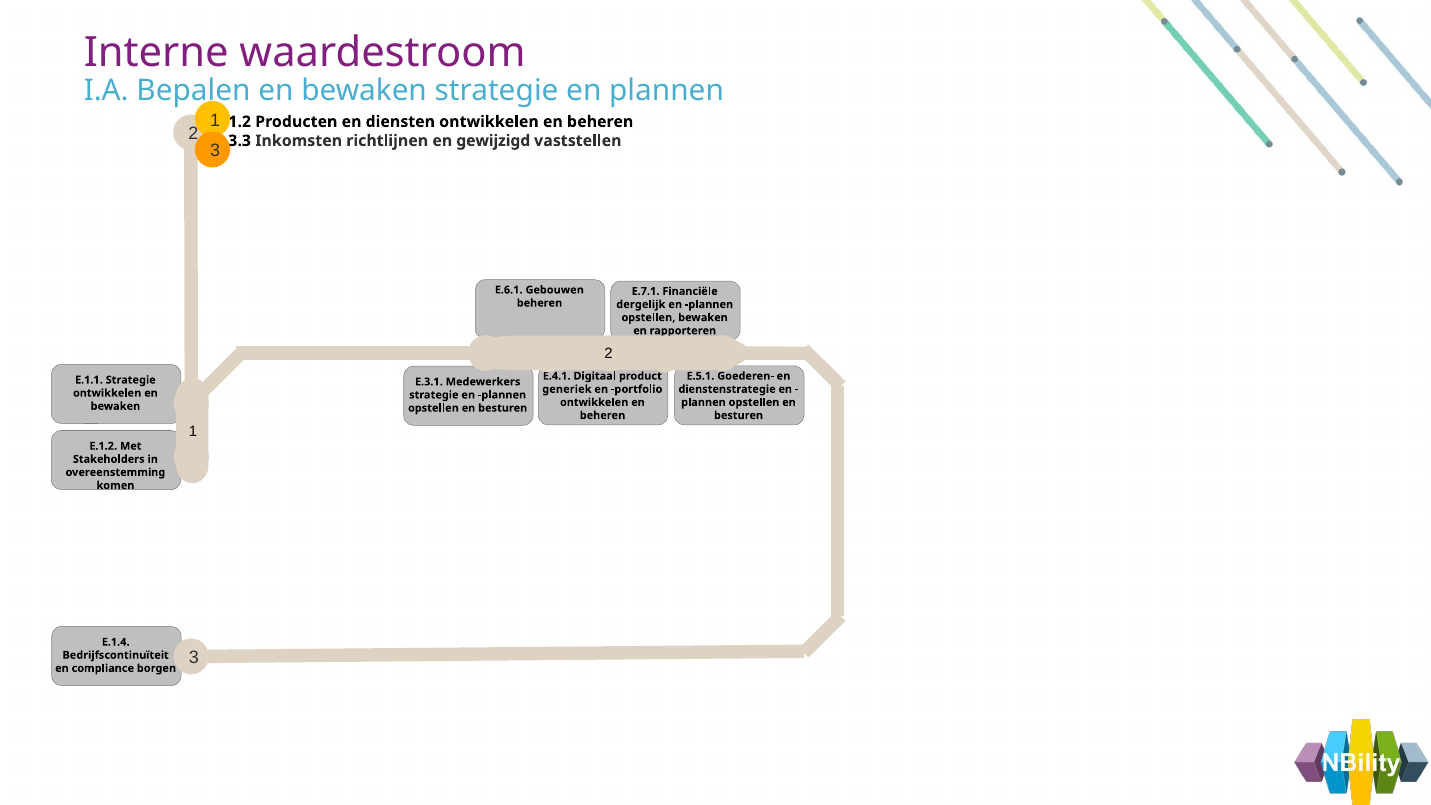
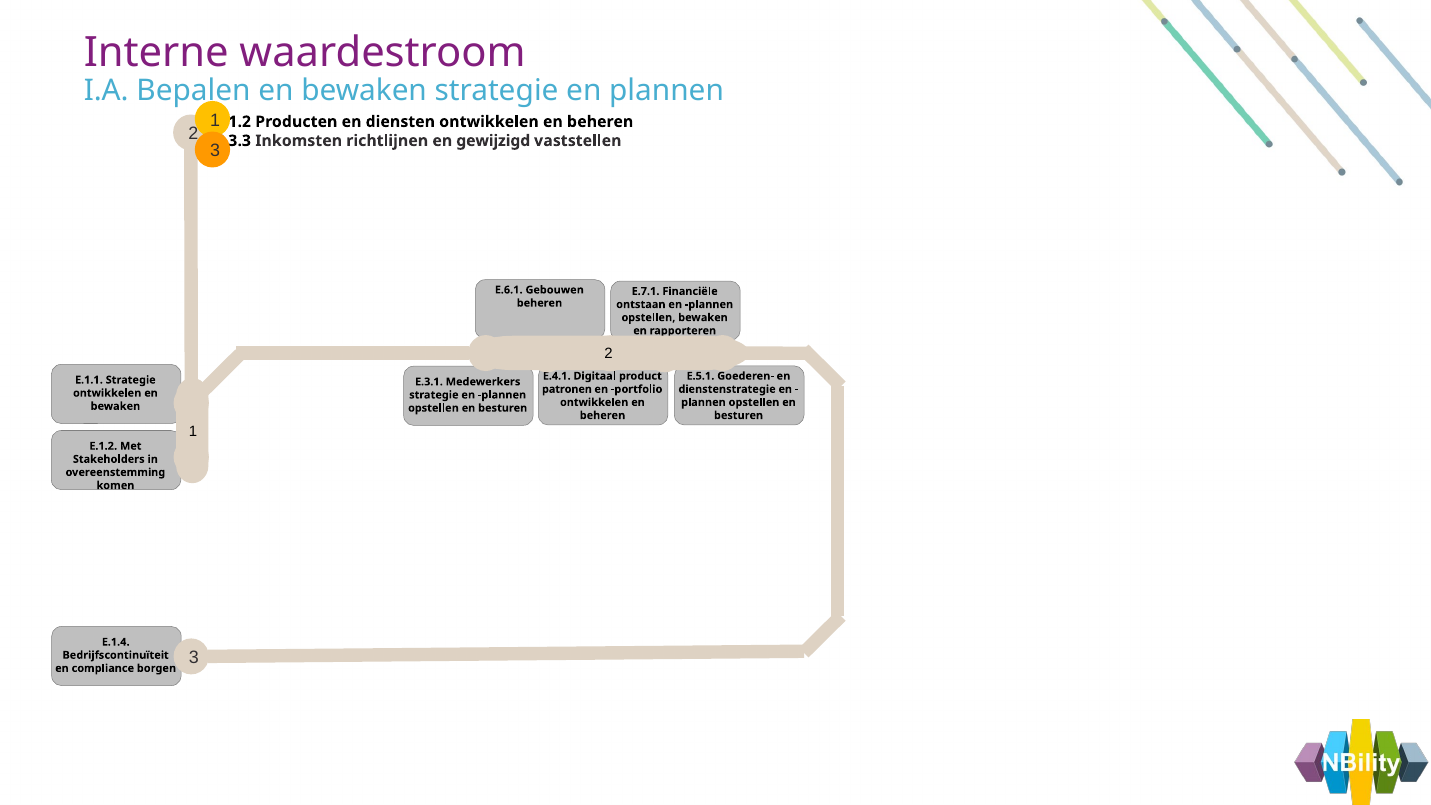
dergelijk: dergelijk -> ontstaan (641, 304)
generiek: generiek -> patronen (567, 389)
